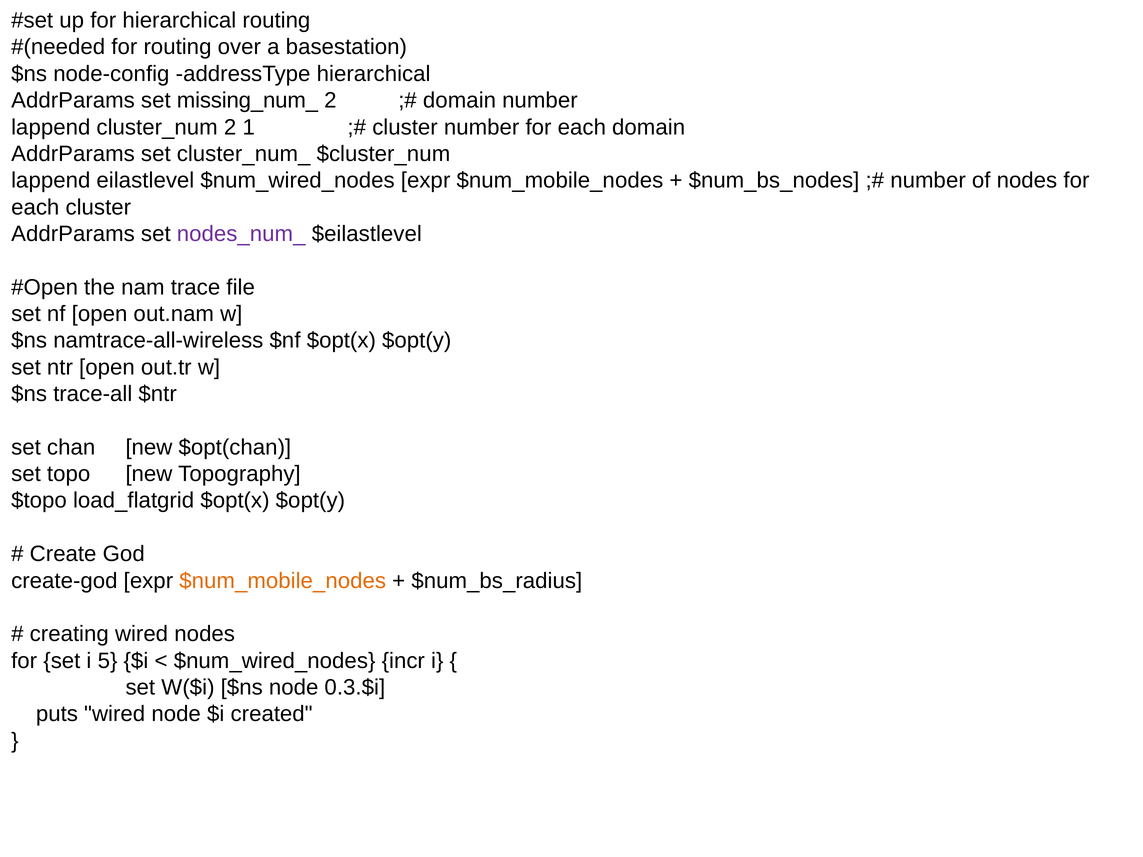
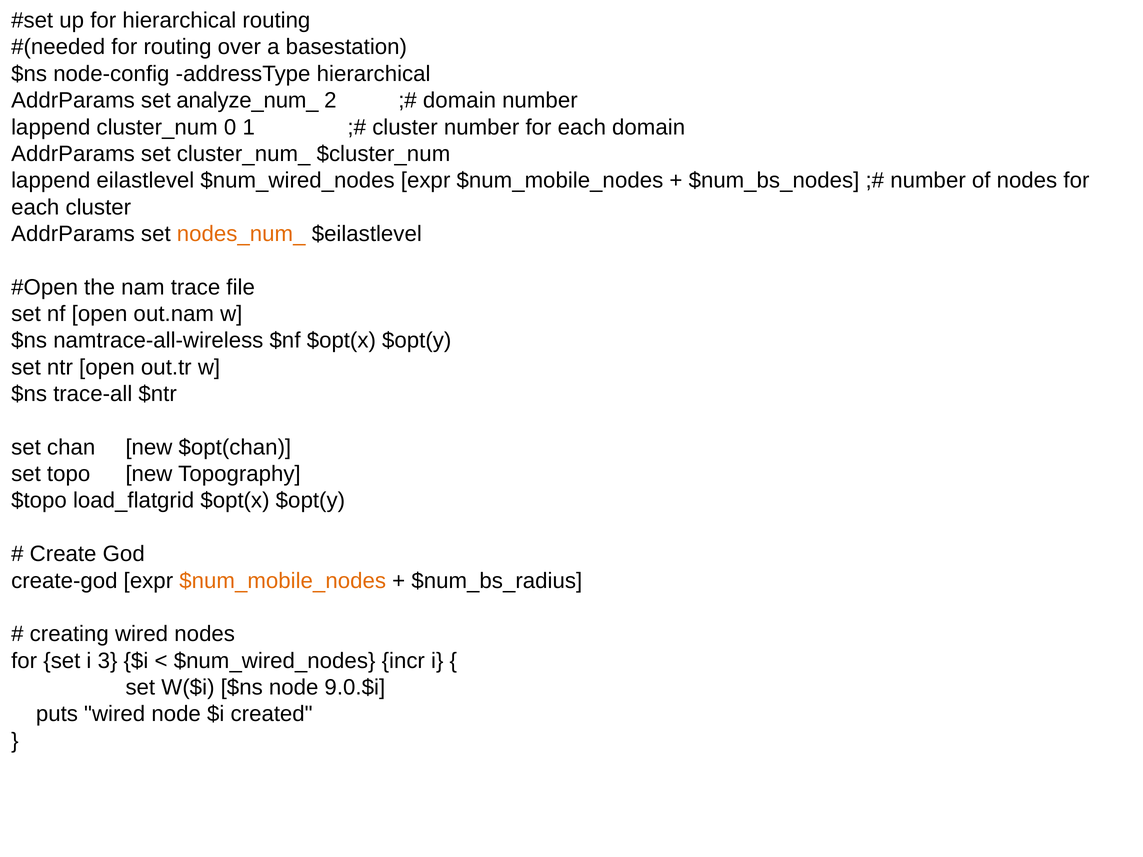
missing_num_: missing_num_ -> analyze_num_ (247, 101)
cluster_num 2: 2 -> 0 (230, 127)
nodes_num_ colour: purple -> orange (241, 234)
5: 5 -> 3 (108, 661)
0.3.$i: 0.3.$i -> 9.0.$i (355, 688)
